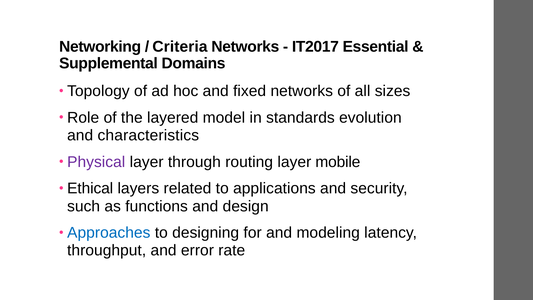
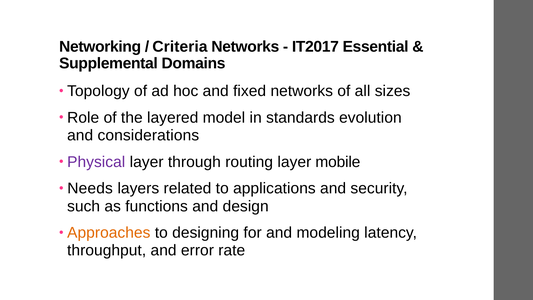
characteristics: characteristics -> considerations (148, 135)
Ethical: Ethical -> Needs (90, 188)
Approaches colour: blue -> orange (109, 233)
